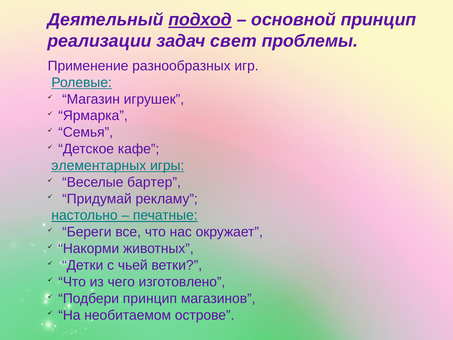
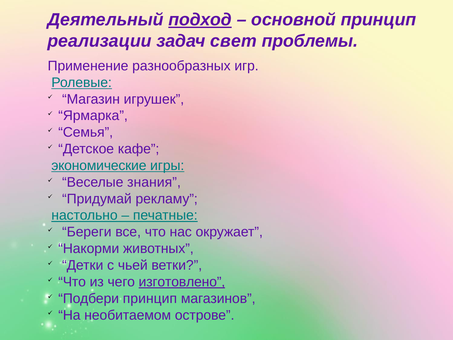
элементарных: элементарных -> экономические (99, 165)
бартер: бартер -> знания (154, 182)
изготовлено underline: none -> present (182, 282)
